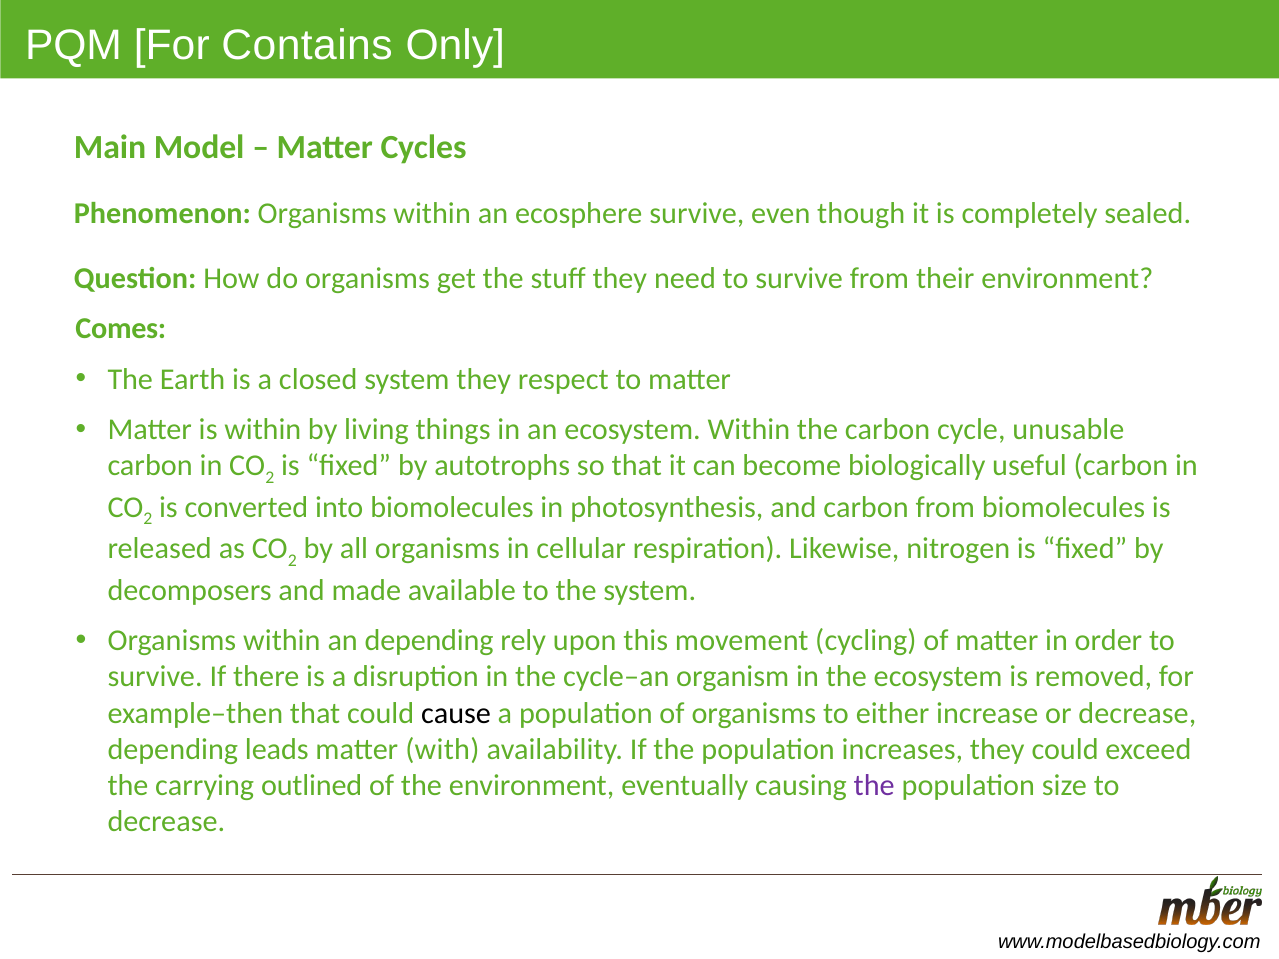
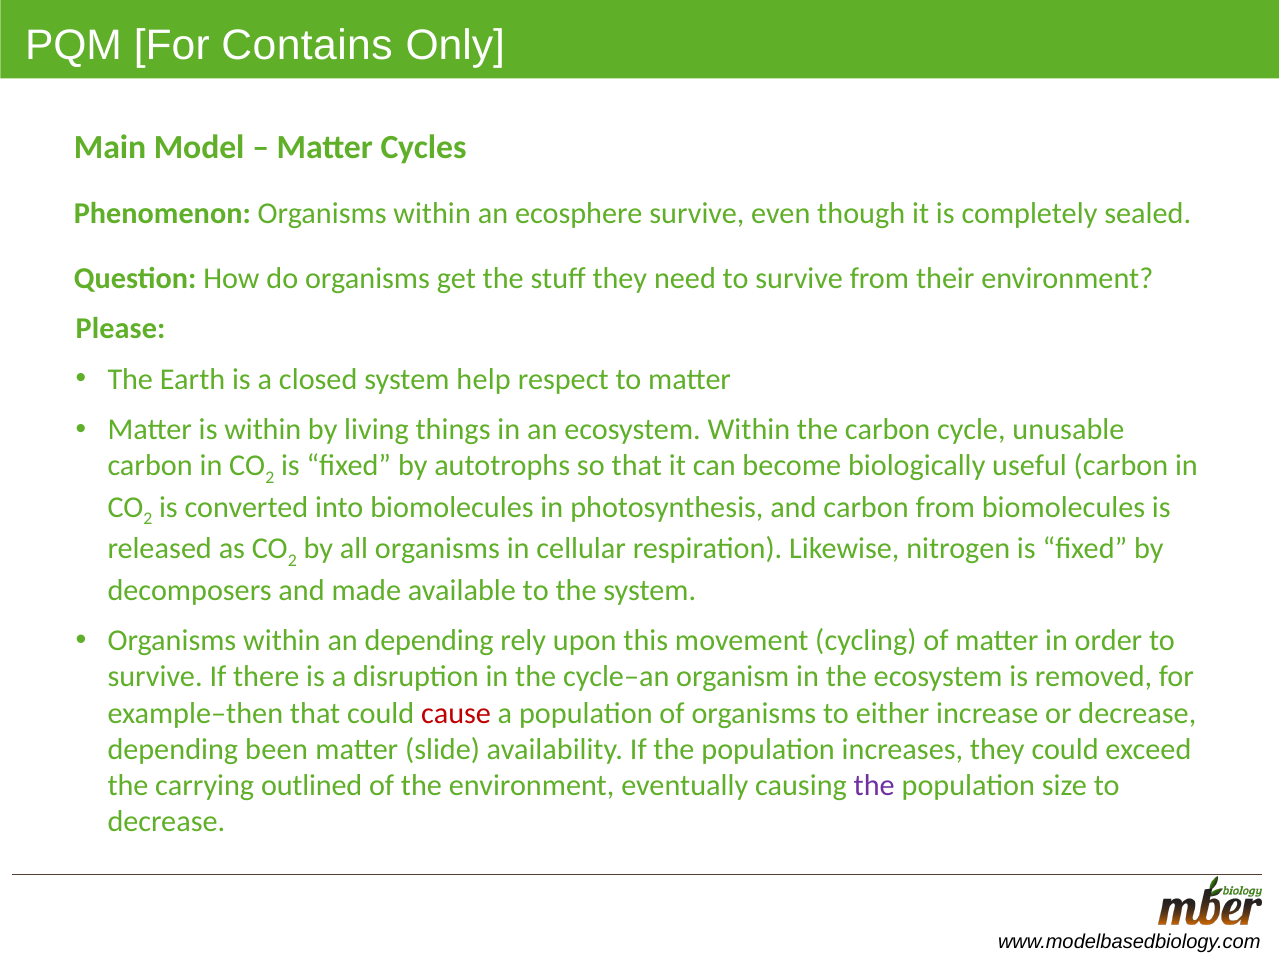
Comes: Comes -> Please (121, 329)
system they: they -> help (484, 379)
cause colour: black -> red (456, 713)
leads: leads -> been (277, 749)
with: with -> slide (443, 749)
